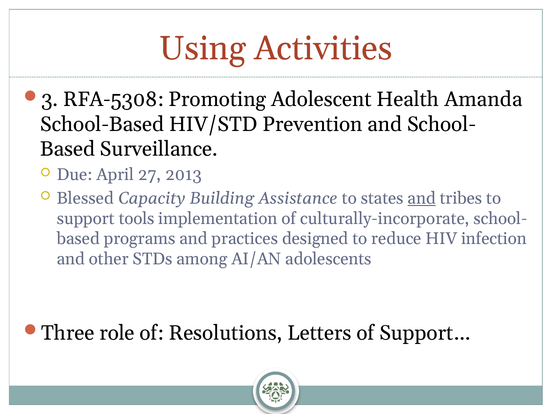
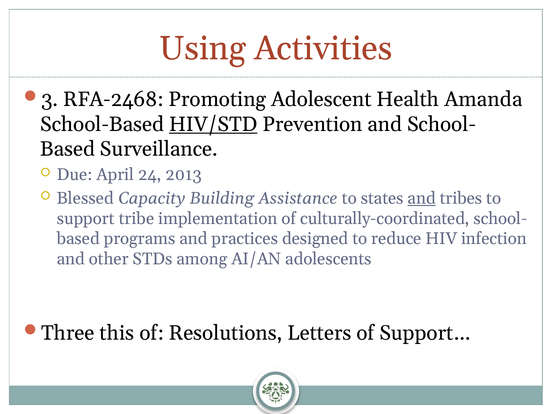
RFA-5308: RFA-5308 -> RFA-2468 (113, 99)
HIV/STD underline: none -> present (213, 124)
27: 27 -> 24 (150, 175)
tools: tools -> tribe (136, 219)
culturally-incorporate: culturally-incorporate -> culturally-coordinated (385, 219)
role: role -> this (117, 333)
